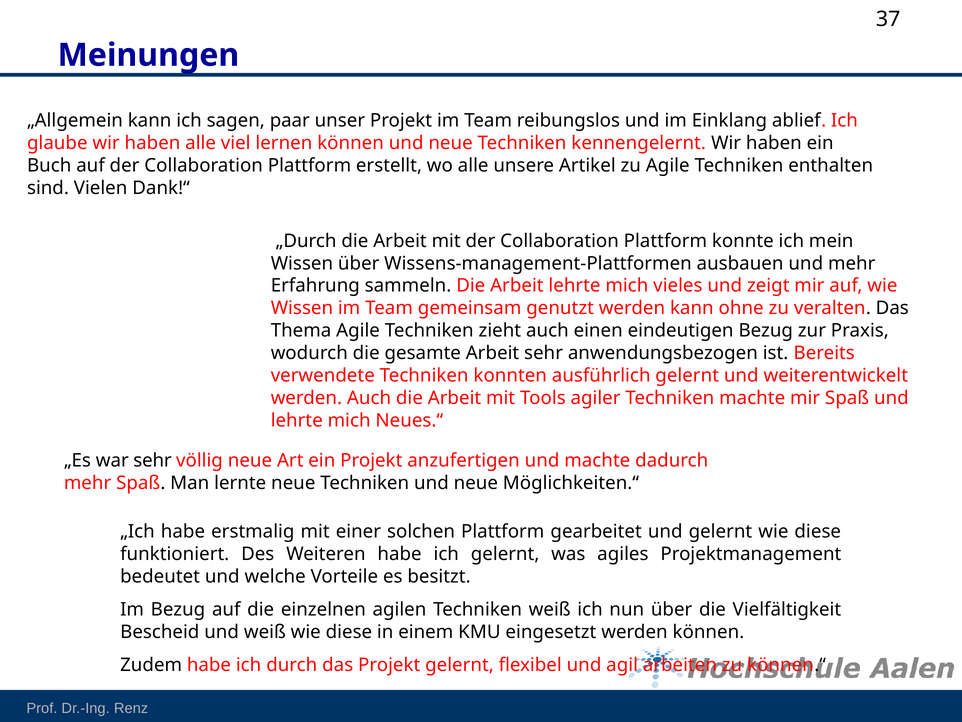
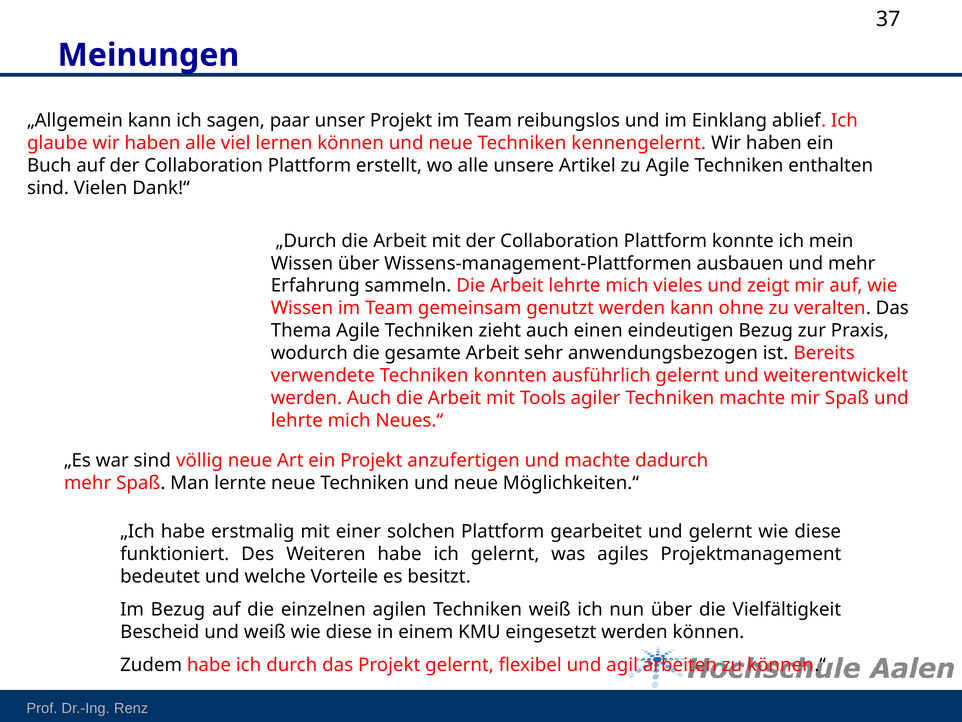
war sehr: sehr -> sind (152, 460)
